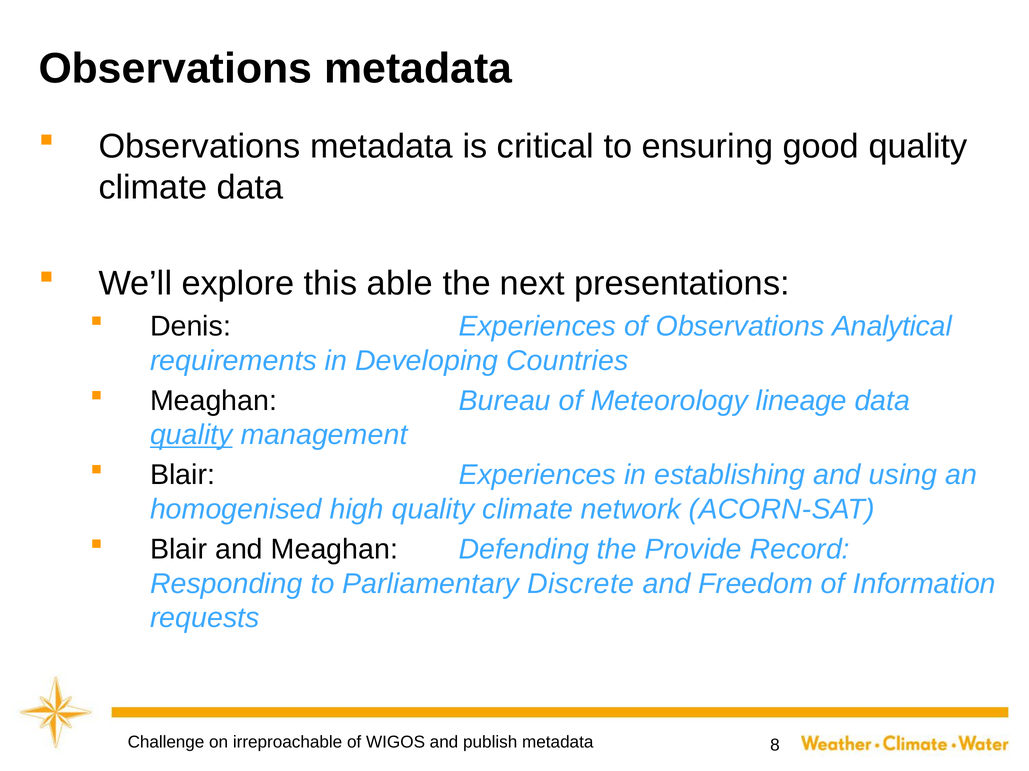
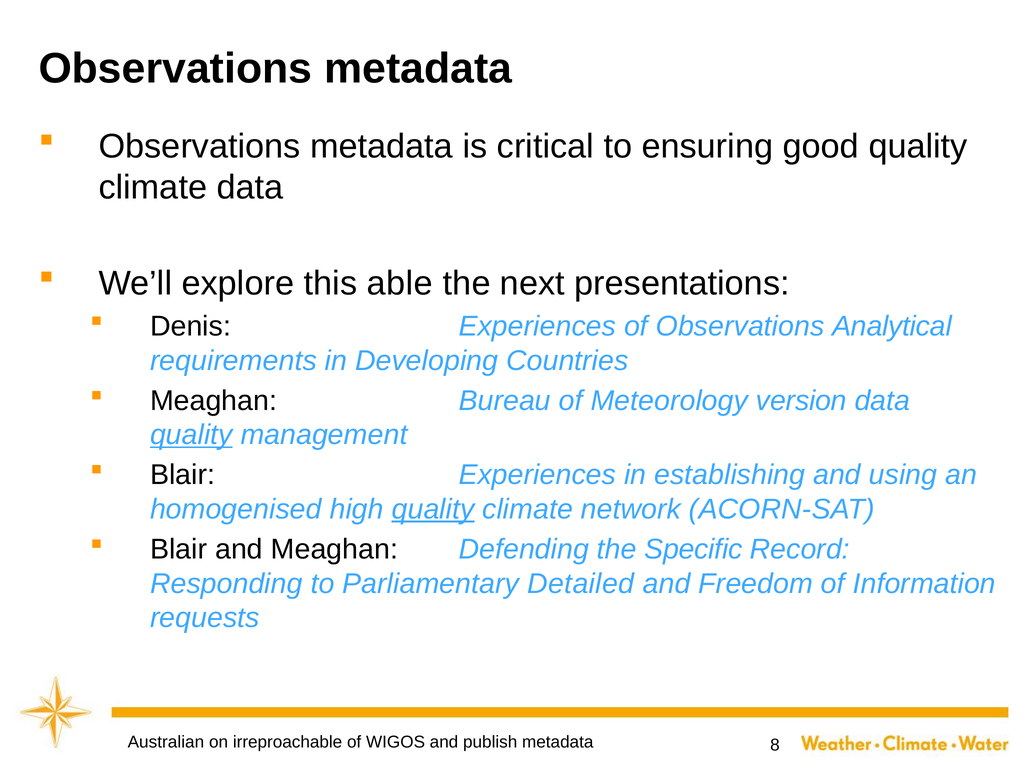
lineage: lineage -> version (801, 401)
quality underline: none -> present (433, 510)
Provide: Provide -> Specific (693, 550)
Discrete: Discrete -> Detailed (581, 584)
Challenge: Challenge -> Australian (166, 743)
